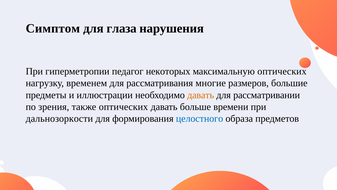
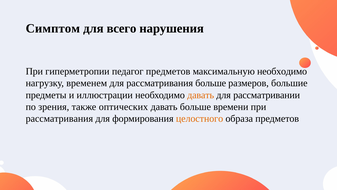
глаза: глаза -> всего (122, 28)
педагог некоторых: некоторых -> предметов (168, 71)
максимальную оптических: оптических -> необходимо (282, 71)
рассматривания многие: многие -> больше (211, 83)
дальнозоркости: дальнозоркости -> рассматривания (59, 118)
целостного colour: blue -> orange (200, 118)
